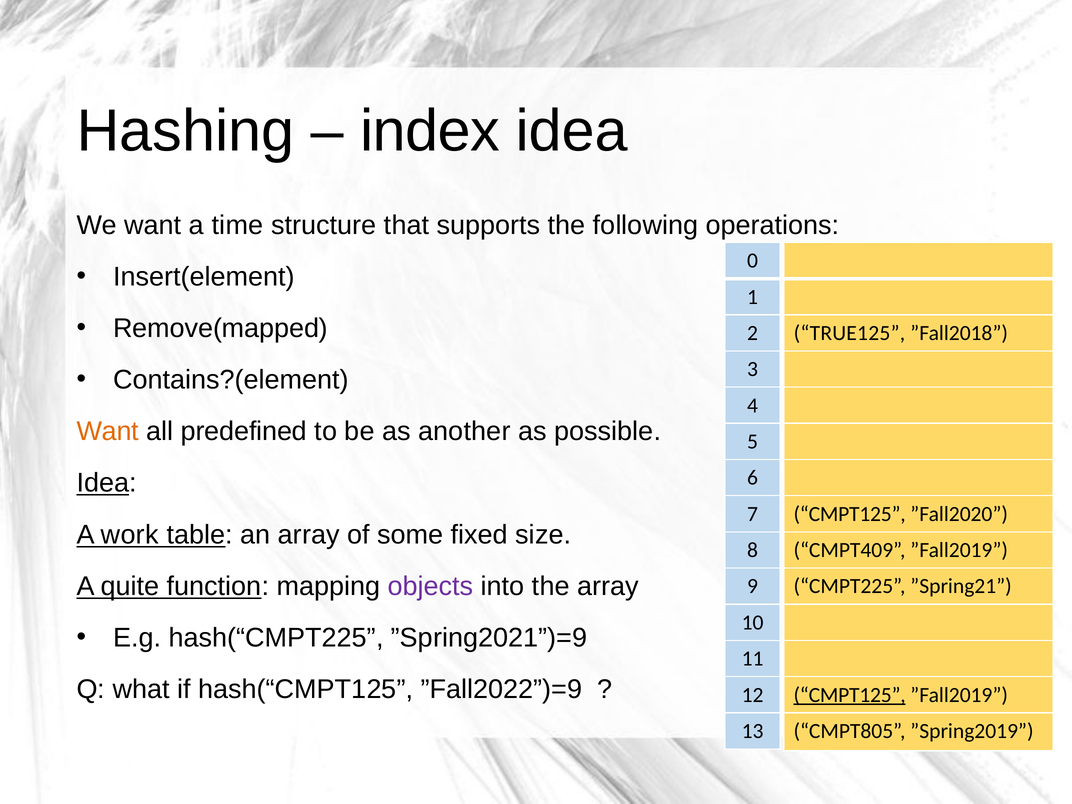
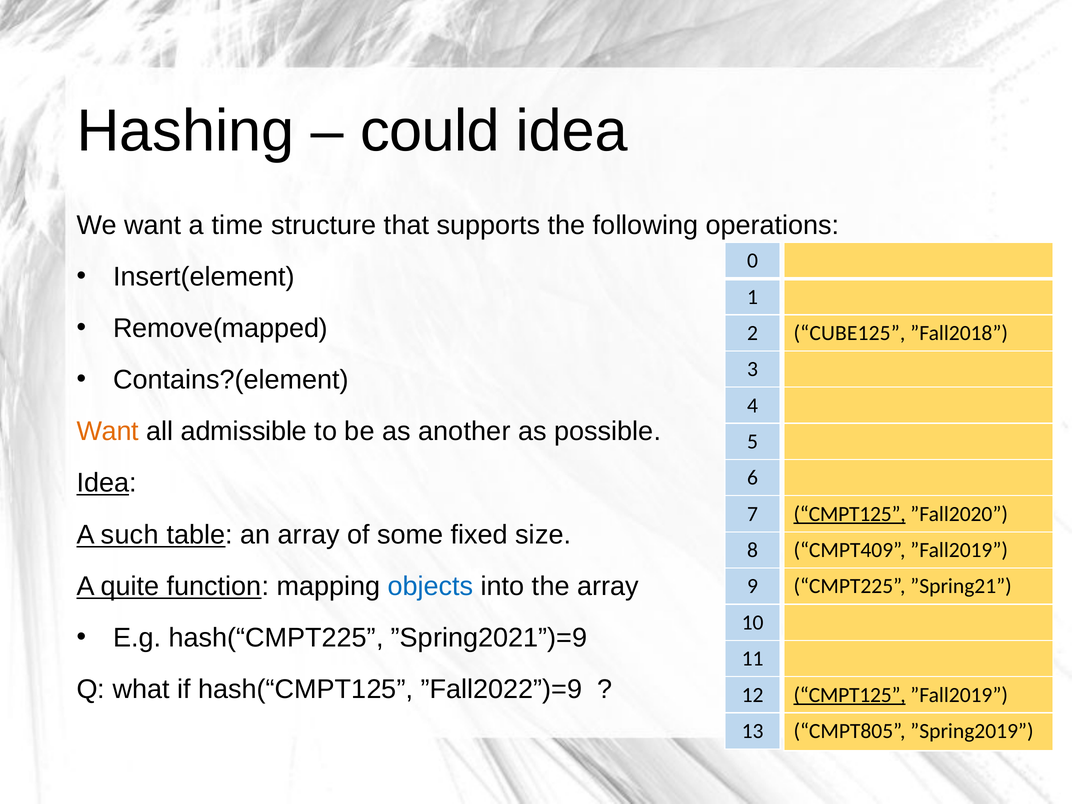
index: index -> could (430, 131)
TRUE125: TRUE125 -> CUBE125 (849, 333)
predefined: predefined -> admissible (244, 431)
CMPT125 underline: none -> present (850, 514)
work: work -> such (130, 535)
objects colour: purple -> blue (431, 586)
